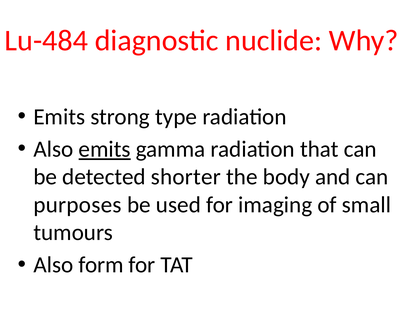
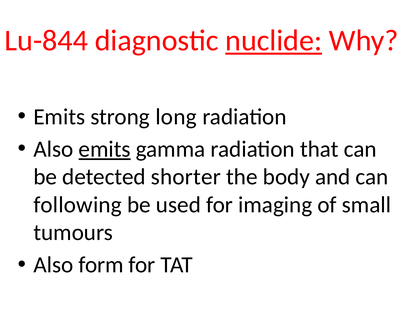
Lu-484: Lu-484 -> Lu-844 (46, 41)
nuclide underline: none -> present (274, 41)
type: type -> long (176, 117)
purposes: purposes -> following (78, 205)
